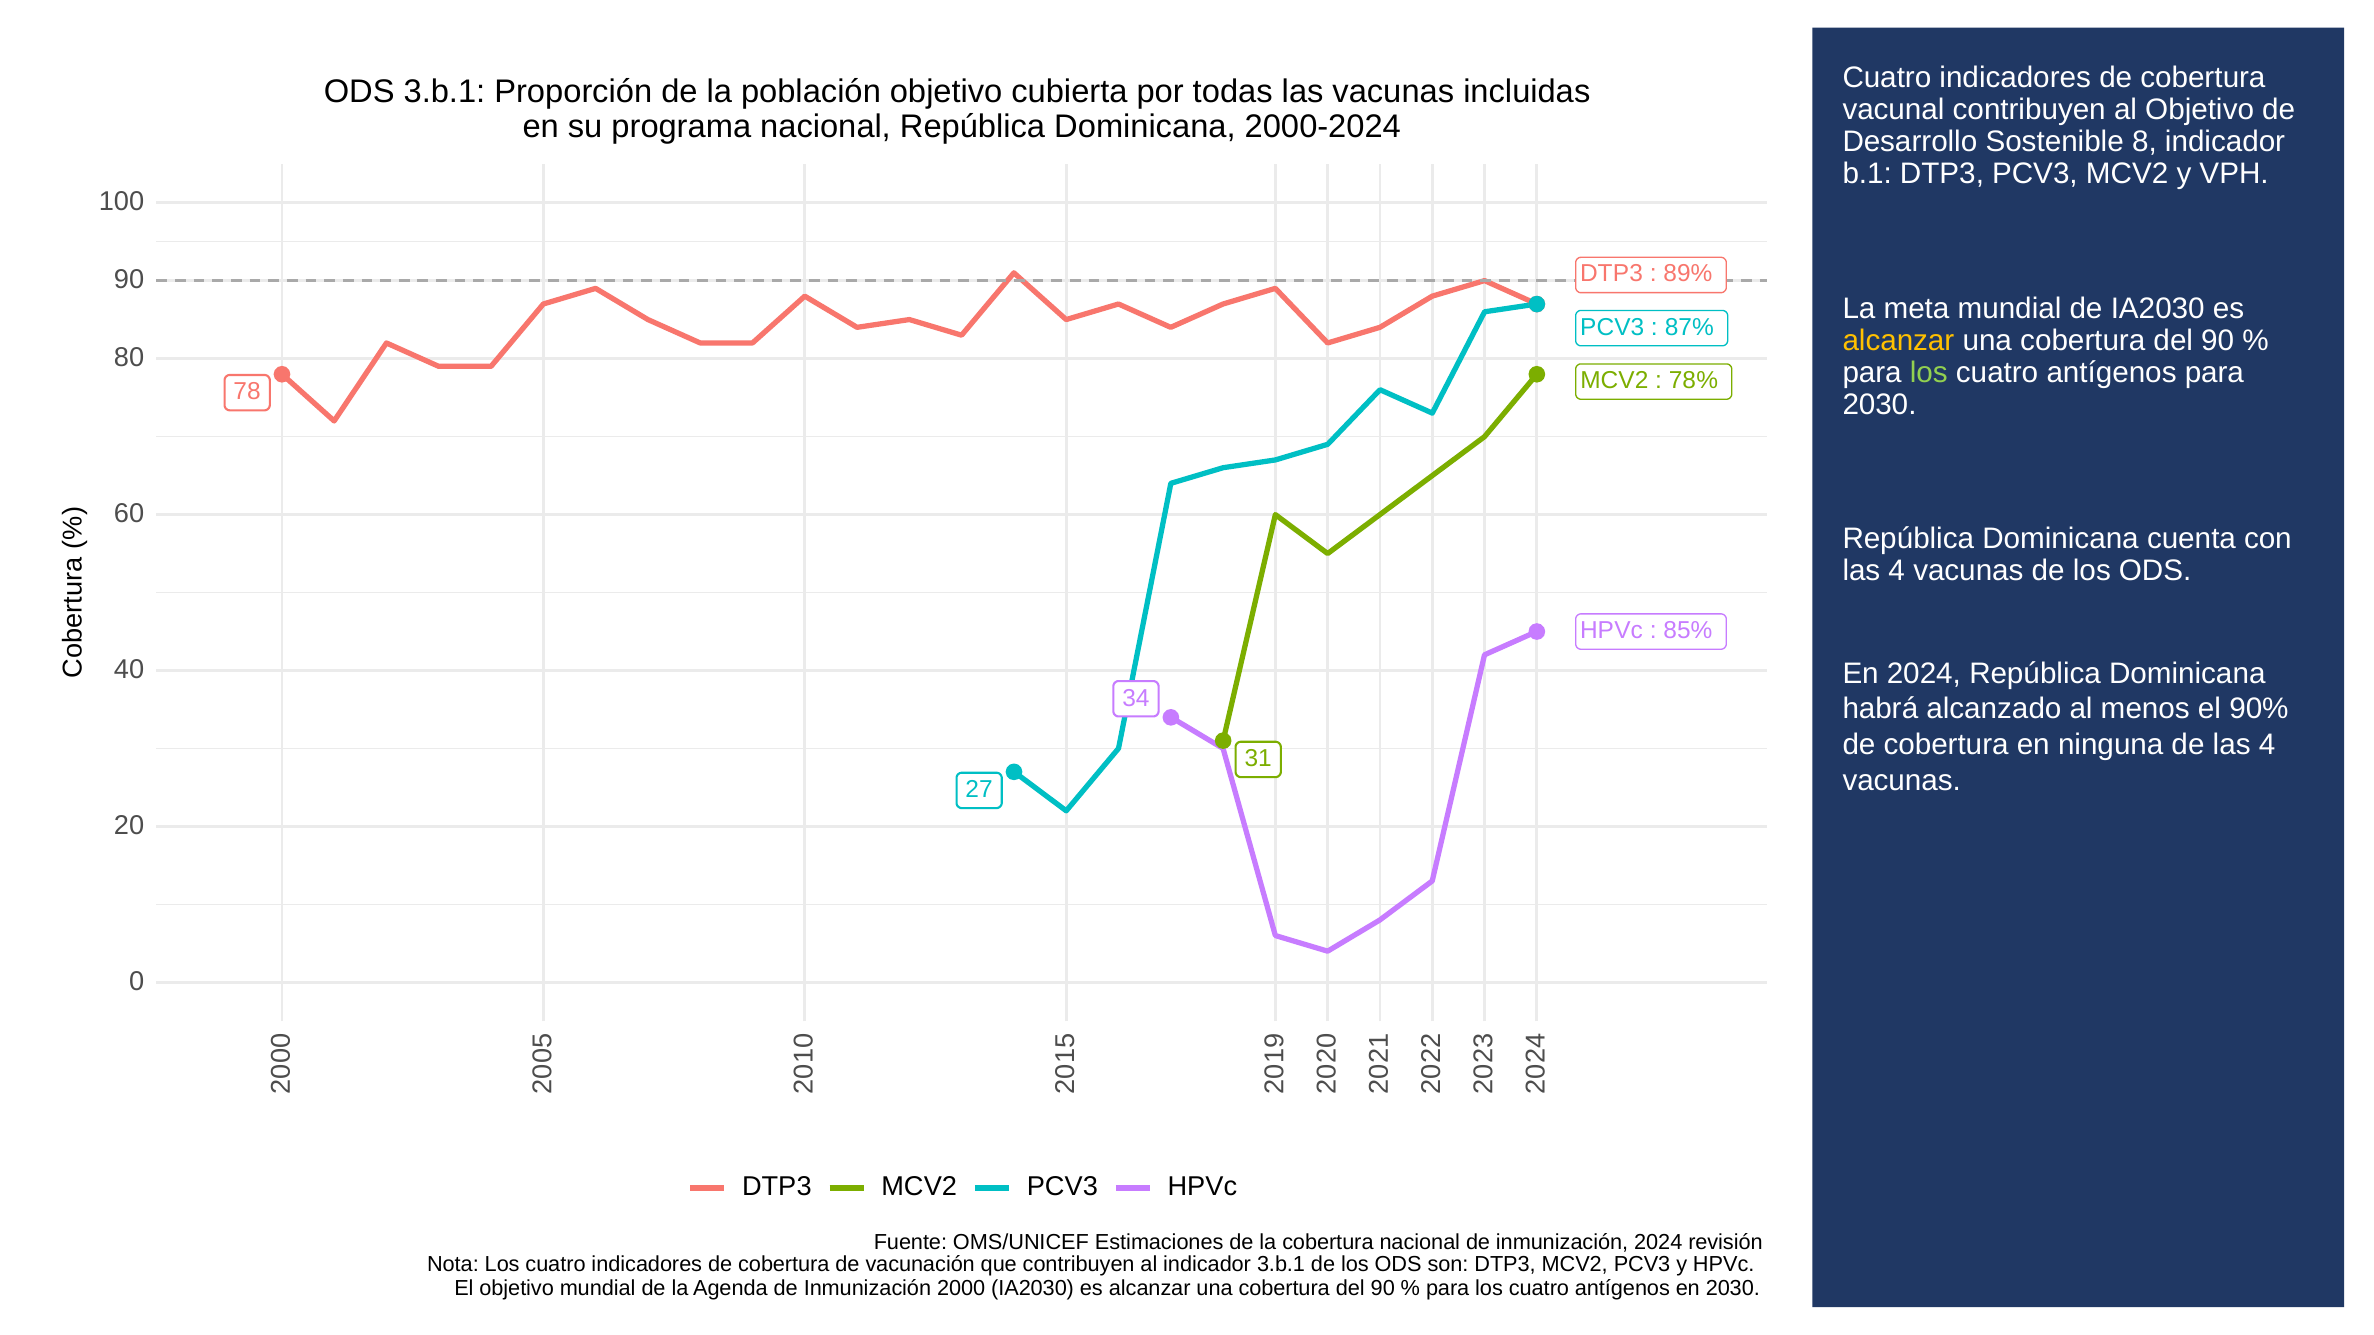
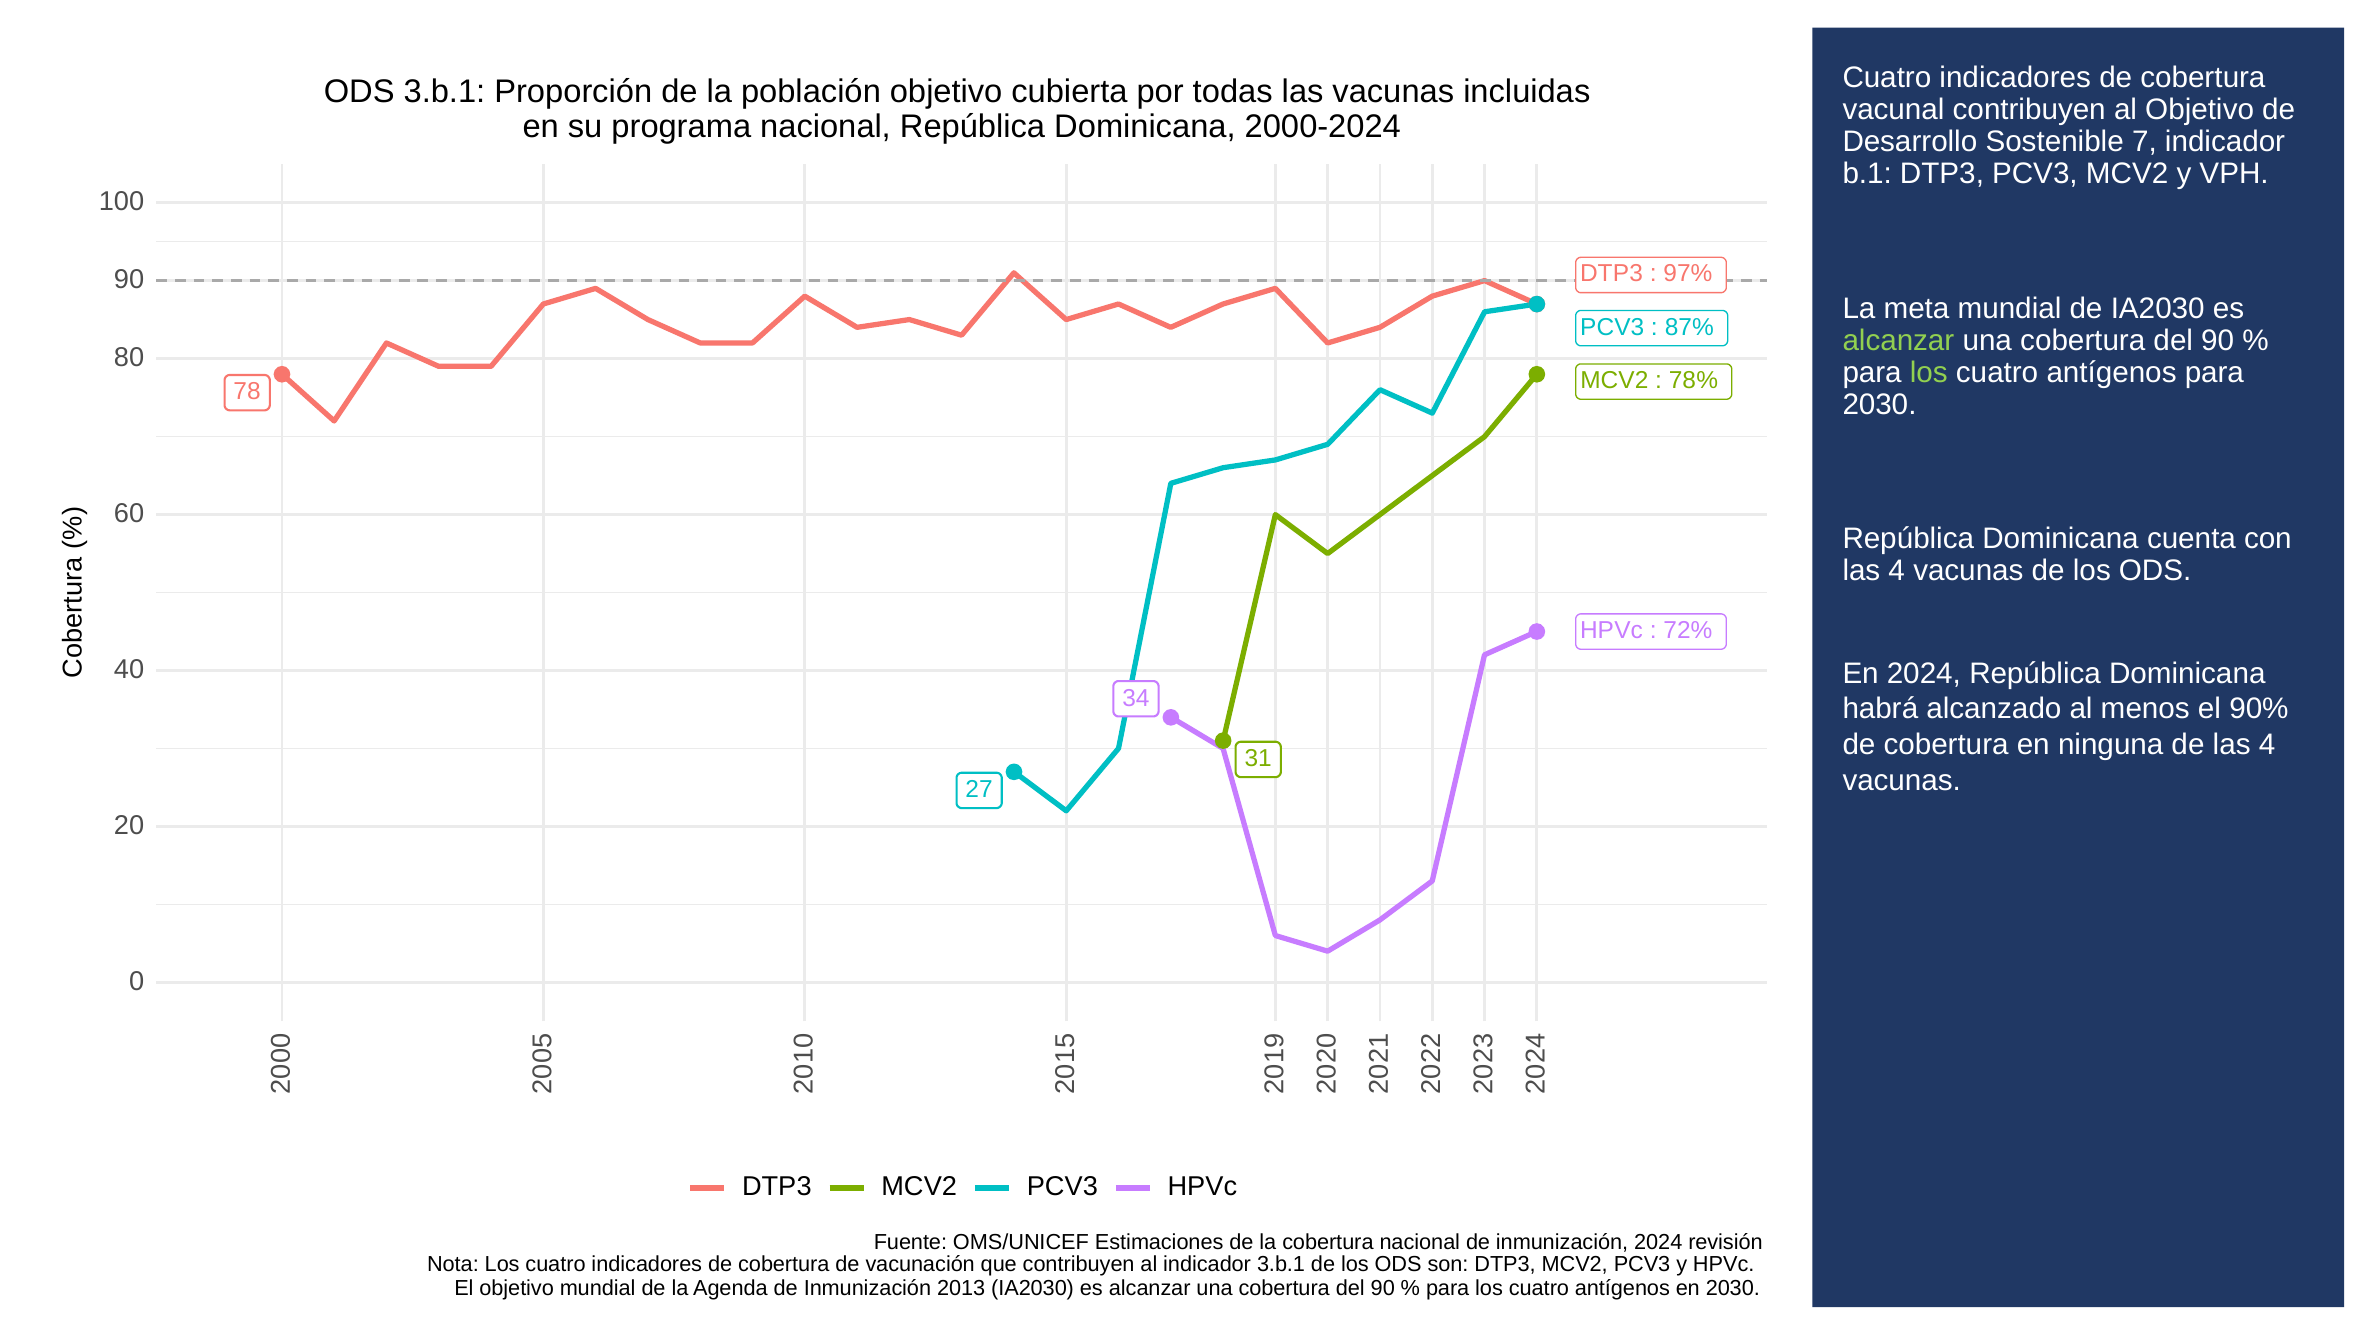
8: 8 -> 7 (2144, 142)
89%: 89% -> 97% (1688, 274)
alcanzar colour: yellow -> light green (1898, 340)
85%: 85% -> 72% (1688, 631)
2000: 2000 -> 2013 (961, 1289)
